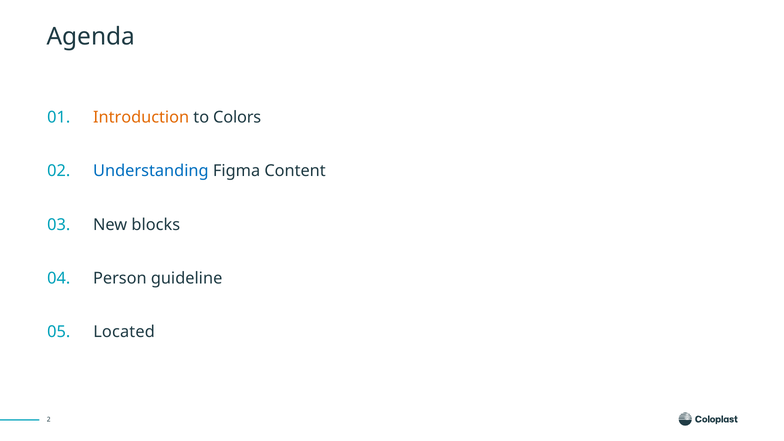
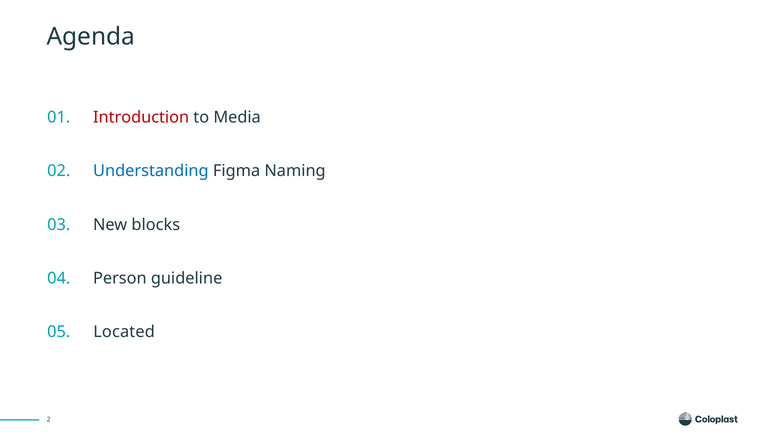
Introduction colour: orange -> red (141, 117)
Colors: Colors -> Media (237, 117)
Content: Content -> Naming (295, 171)
